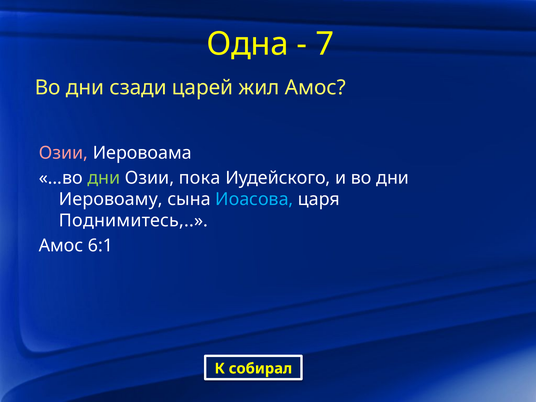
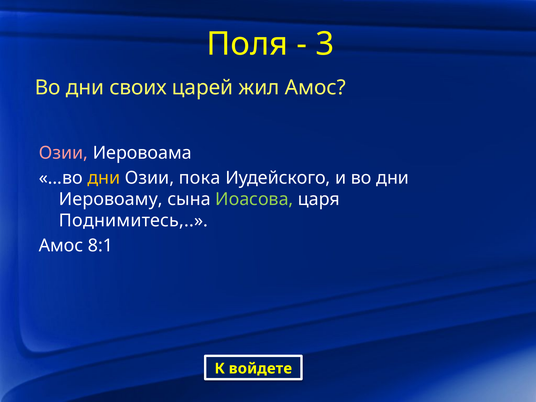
Одна: Одна -> Поля (247, 44)
7: 7 -> 3 (325, 44)
сзади: сзади -> своих (138, 88)
дни colour: light green -> yellow (104, 178)
Иоасова colour: light blue -> light green (254, 199)
6:1: 6:1 -> 8:1 (101, 246)
собирал: собирал -> войдете (260, 369)
